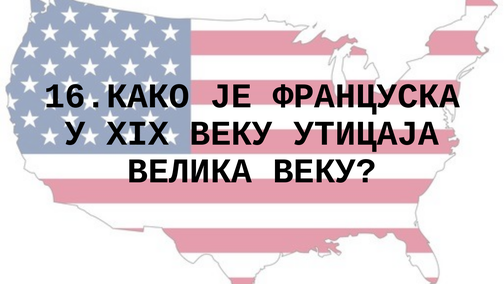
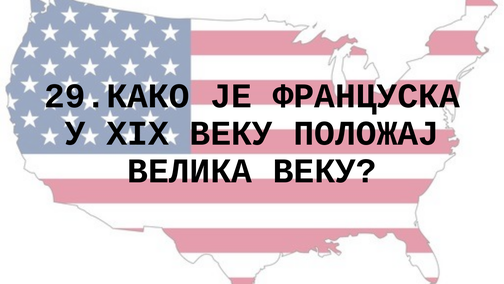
16.КАКО: 16.КАКО -> 29.КАКО (117, 96)
УТИЦАЈА: УТИЦАЈА -> ПОЛОЖАЈ (366, 133)
